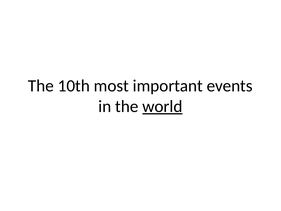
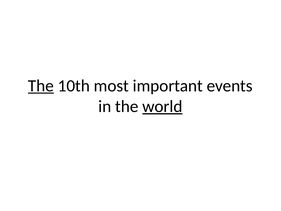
The underline: none -> present (41, 86)
